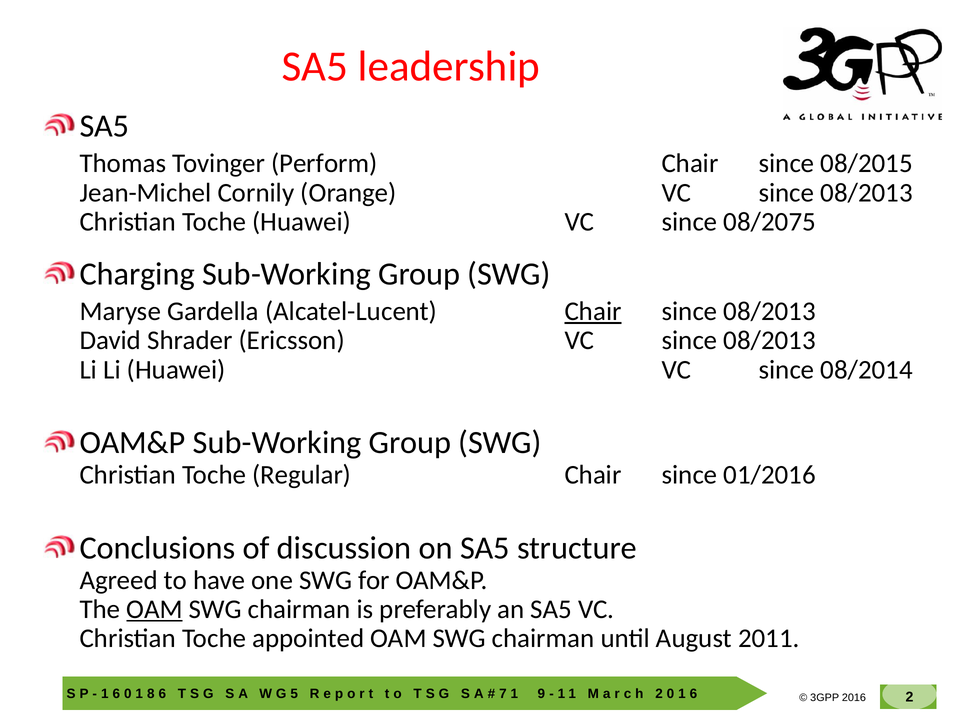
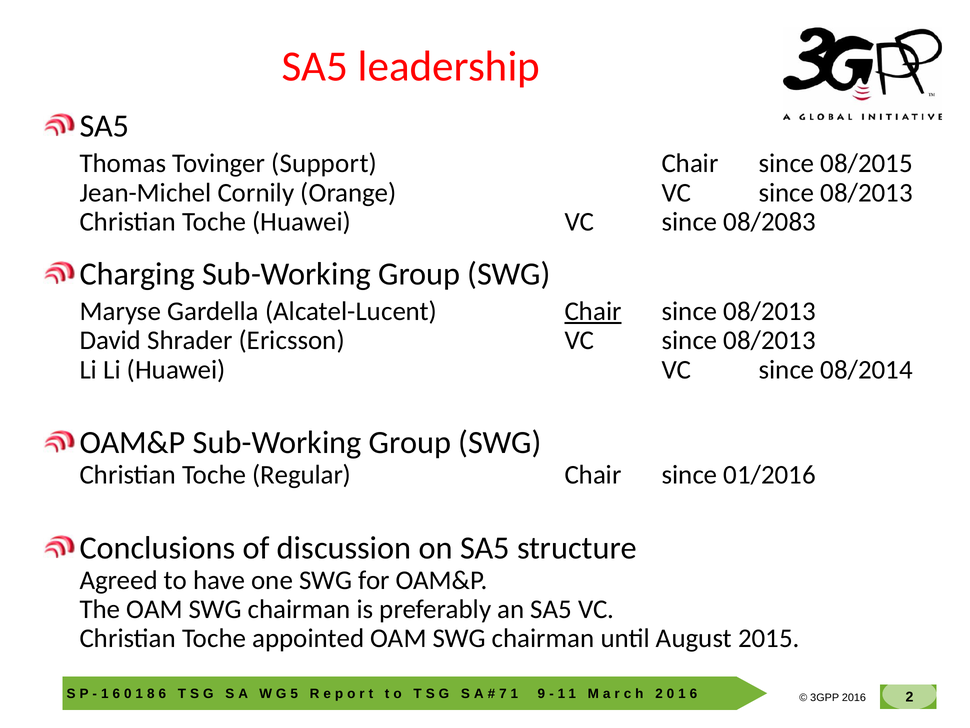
Perform: Perform -> Support (324, 163)
08/2075: 08/2075 -> 08/2083 (770, 222)
OAM underline: present -> none (154, 609)
2011: 2011 -> 2015 (769, 638)
